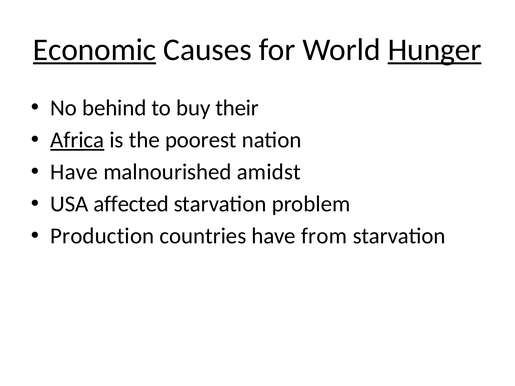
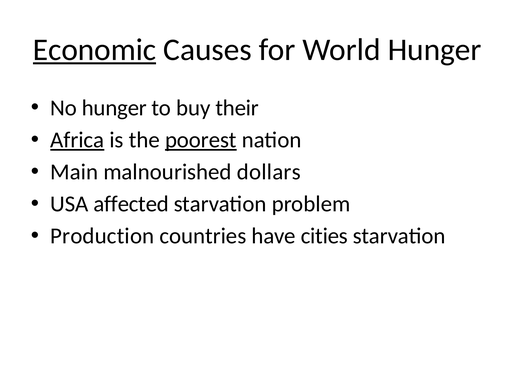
Hunger underline: present -> none (435, 50)
No behind: behind -> hunger (114, 108)
poorest underline: none -> present (201, 140)
Have: Have -> Main (74, 172)
amidst: amidst -> dollars (269, 172)
from: from -> cities (324, 236)
